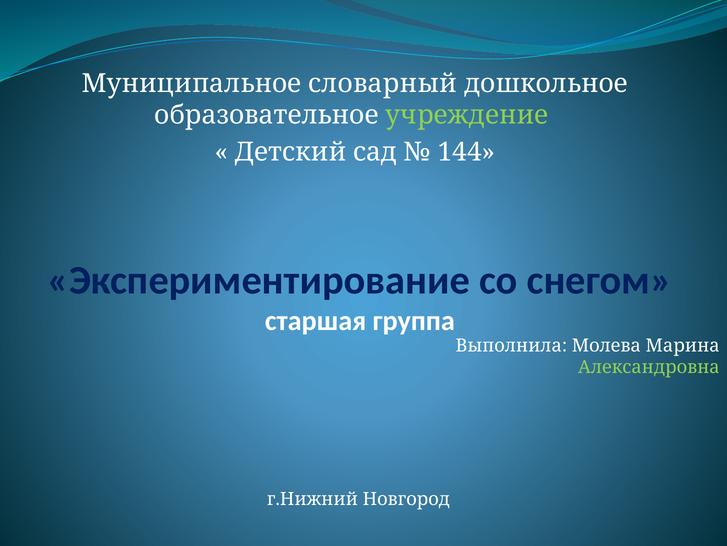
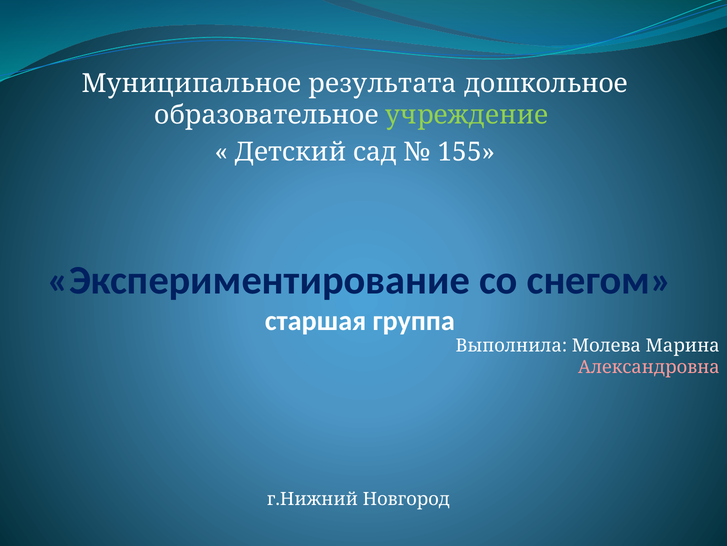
словарный: словарный -> результата (383, 84)
144: 144 -> 155 (466, 152)
Александровна colour: light green -> pink (649, 367)
